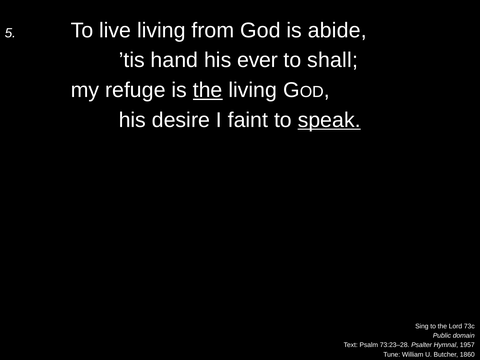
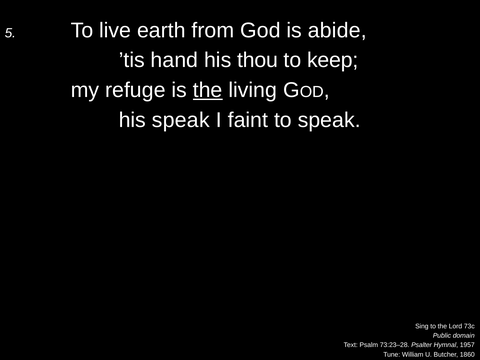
live living: living -> earth (161, 30)
ever: ever -> thou (258, 60)
shall: shall -> keep (333, 60)
his desire: desire -> speak (181, 120)
speak underline: present -> none (329, 120)
